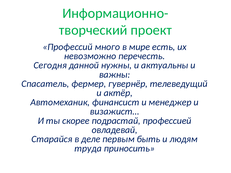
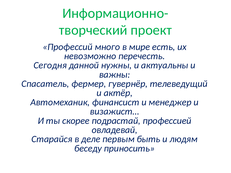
труда: труда -> беседу (88, 149)
